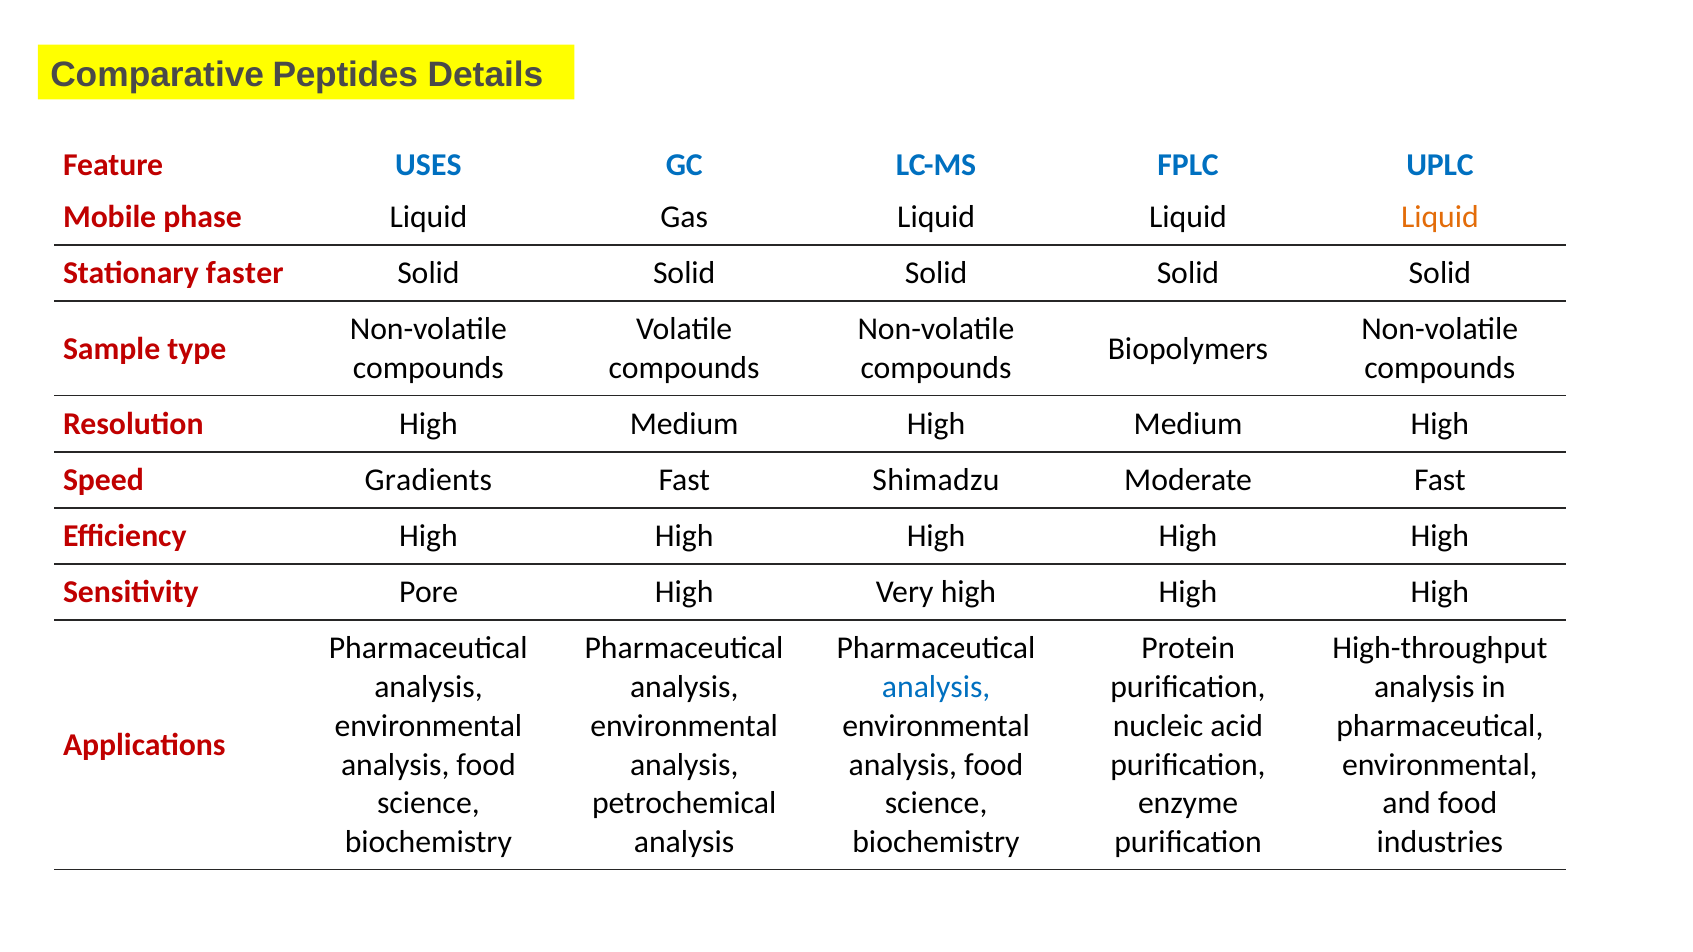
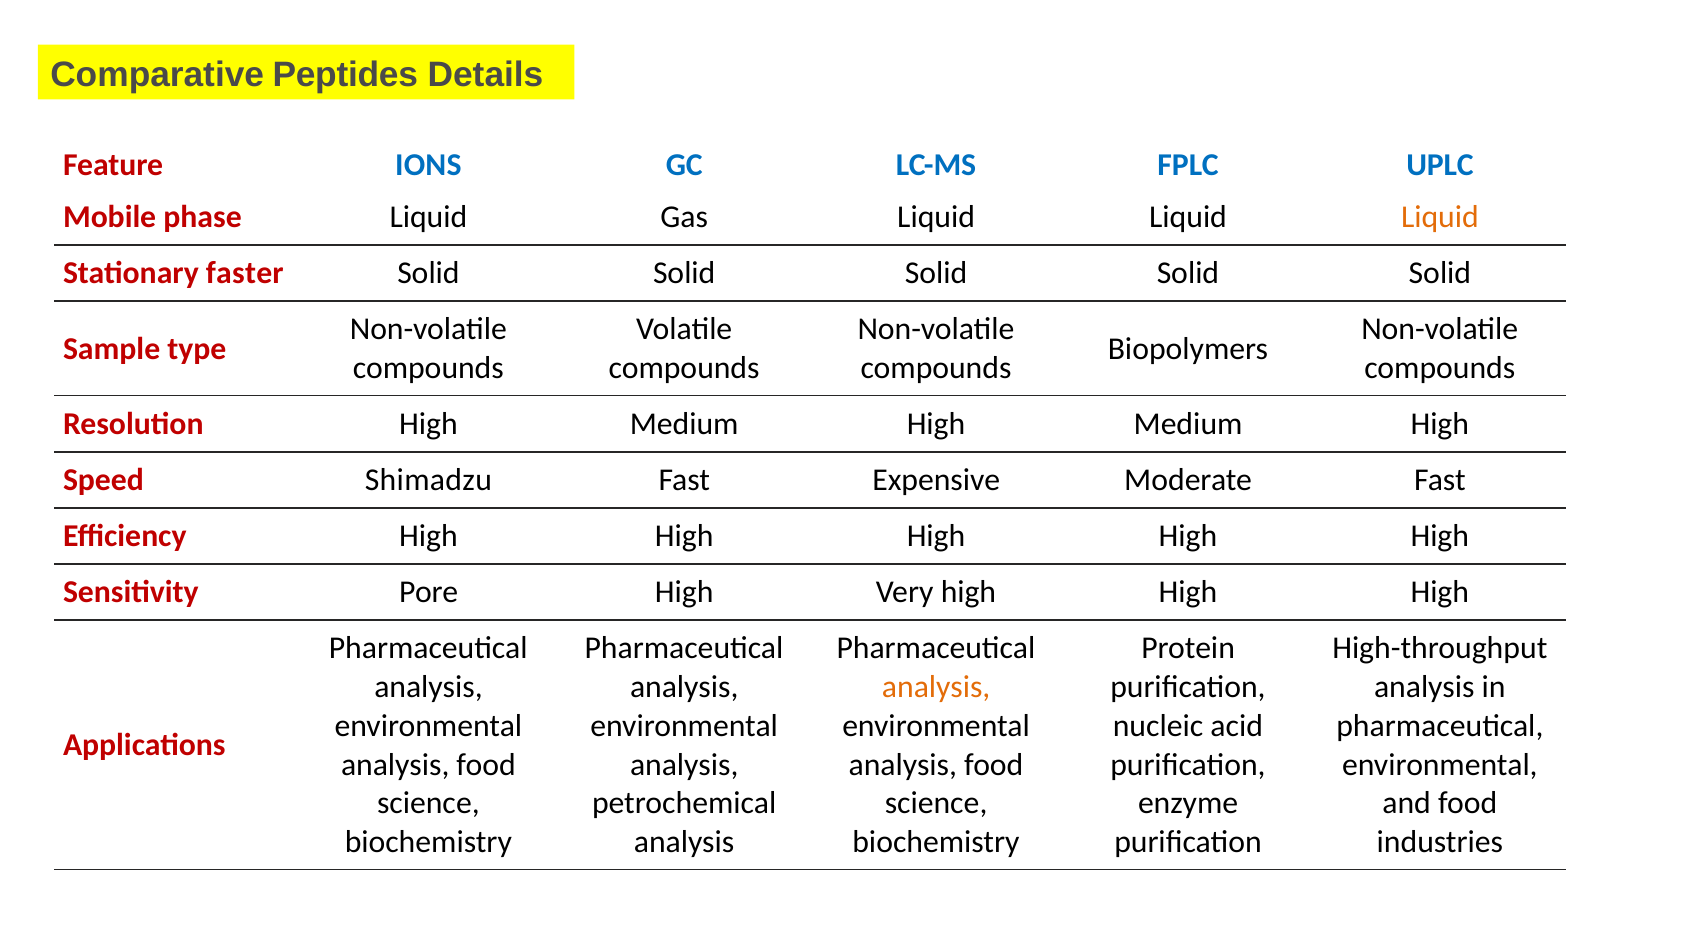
USES: USES -> IONS (428, 166)
Gradients: Gradients -> Shimadzu (428, 480)
Shimadzu: Shimadzu -> Expensive (936, 480)
analysis colour: blue -> orange (936, 687)
